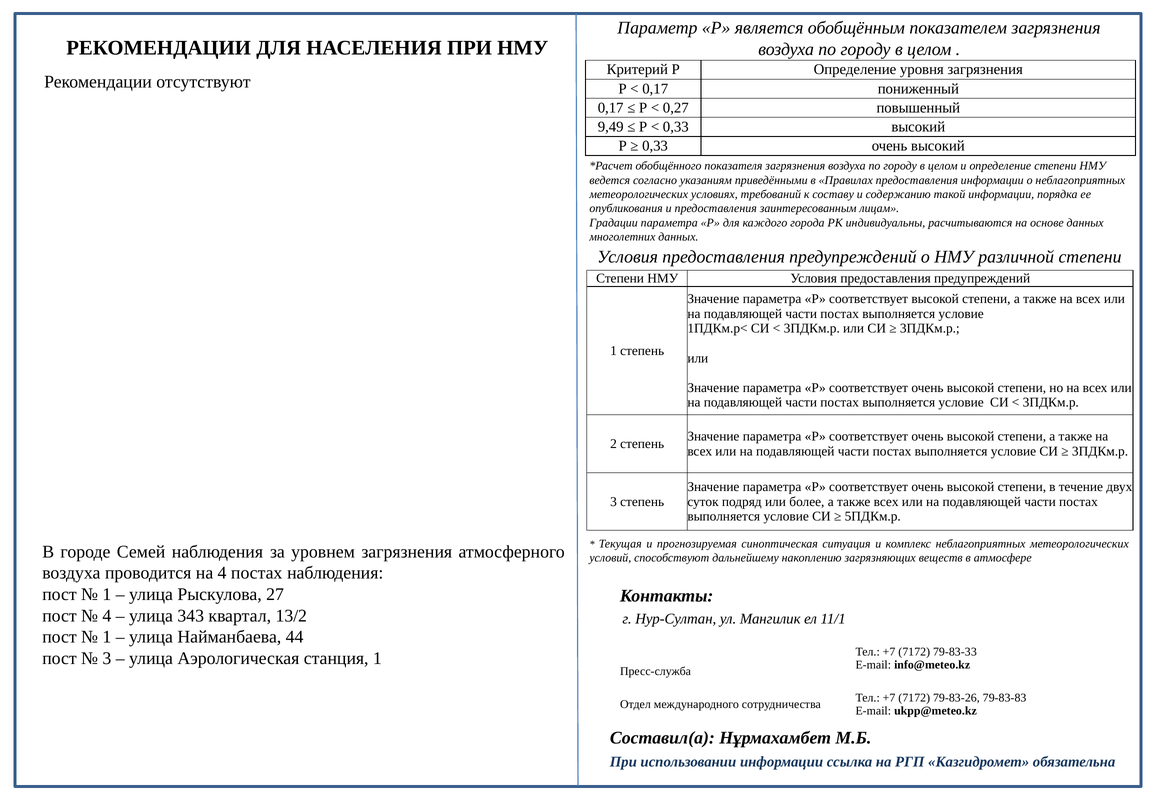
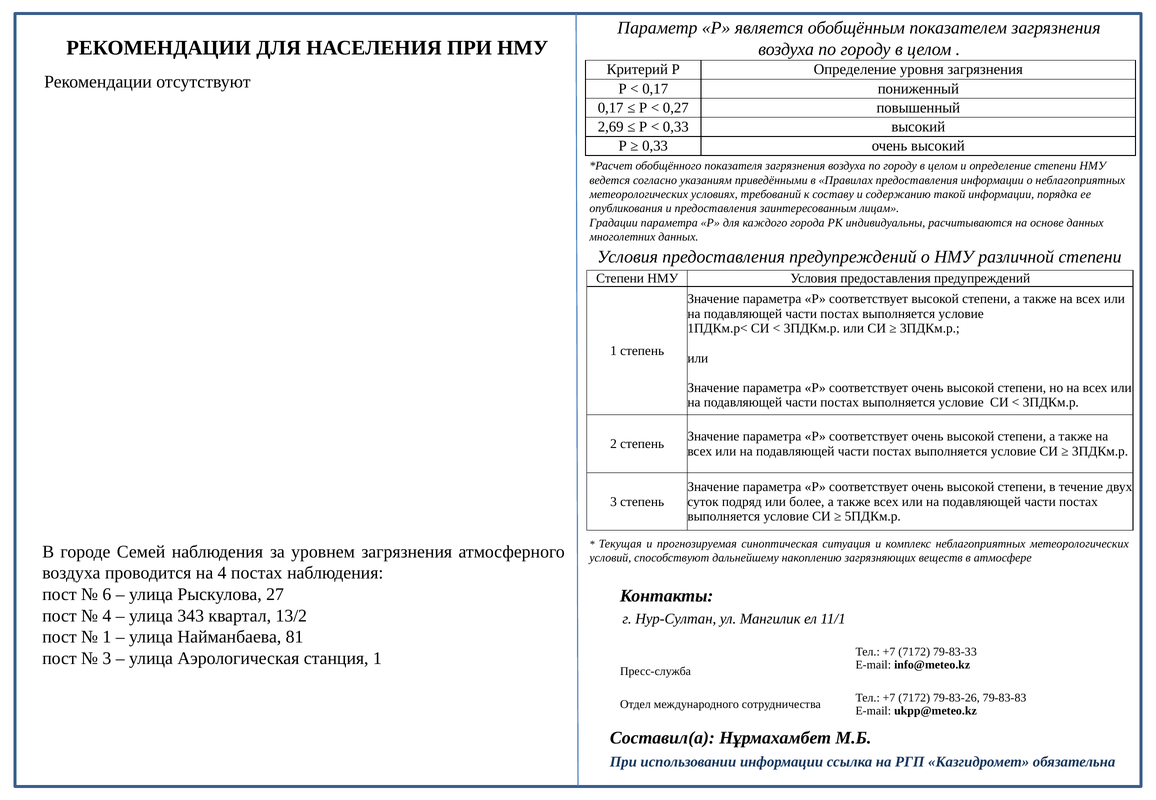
9,49: 9,49 -> 2,69 (611, 127)
1: 1 -> 6 (107, 595)
44: 44 -> 81 (295, 637)
